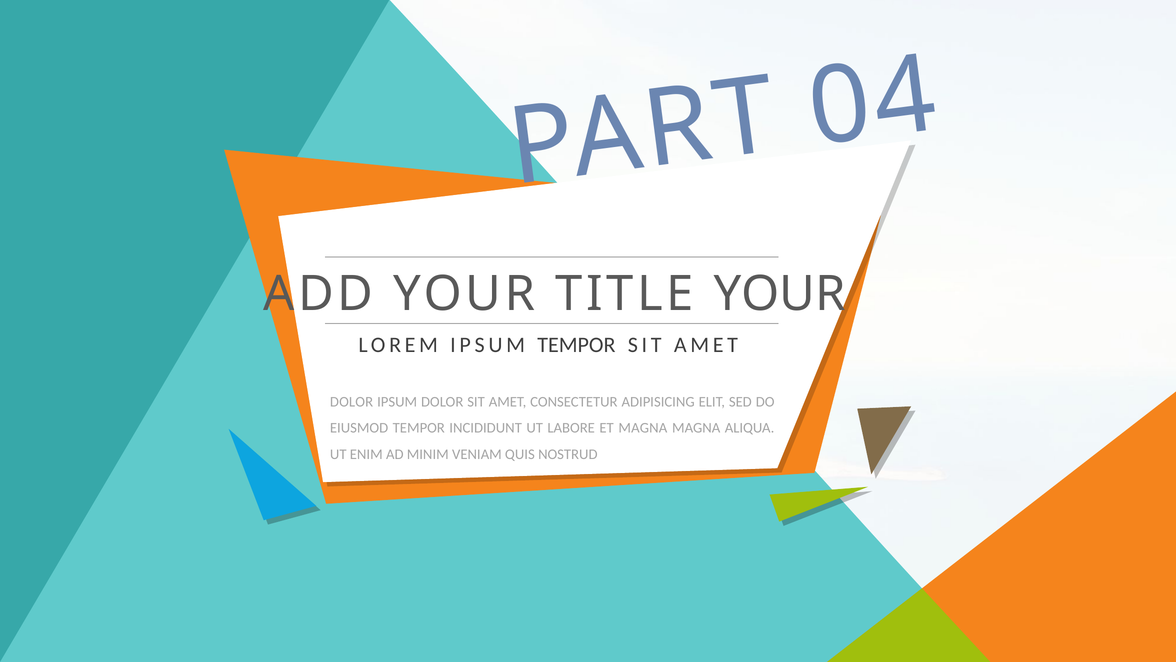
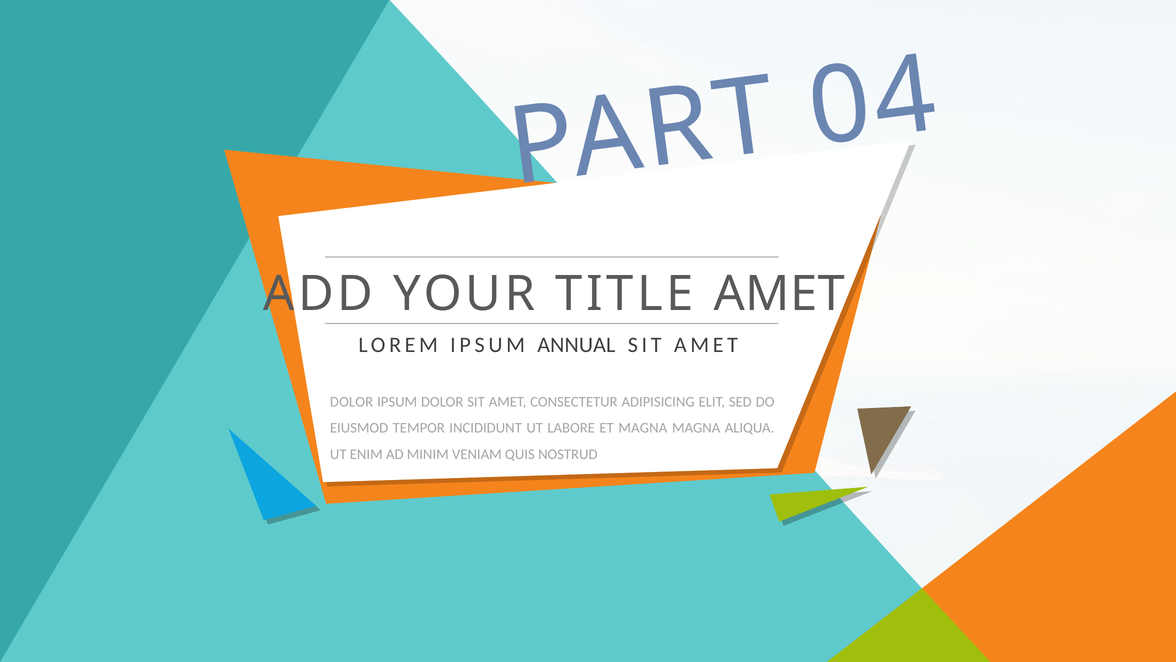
TITLE YOUR: YOUR -> AMET (779, 294)
IPSUM TEMPOR: TEMPOR -> ANNUAL (576, 345)
